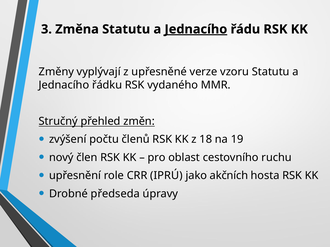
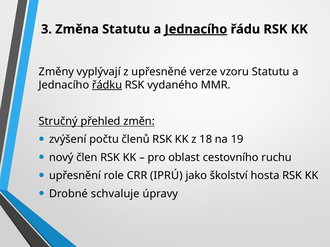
řádku underline: none -> present (107, 85)
akčních: akčních -> školství (229, 176)
předseda: předseda -> schvaluje (115, 194)
